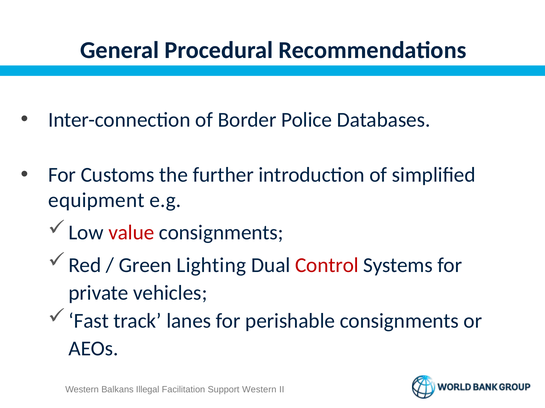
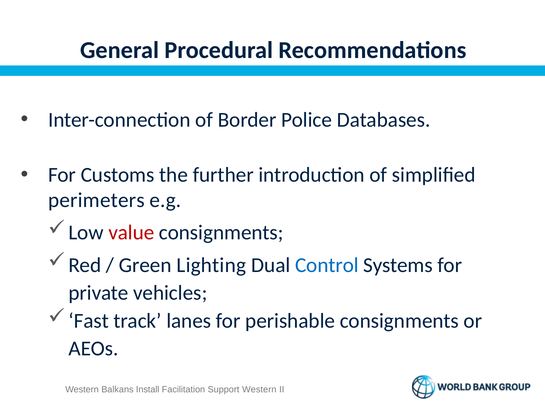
equipment: equipment -> perimeters (96, 201)
Control colour: red -> blue (327, 266)
Illegal: Illegal -> Install (148, 390)
